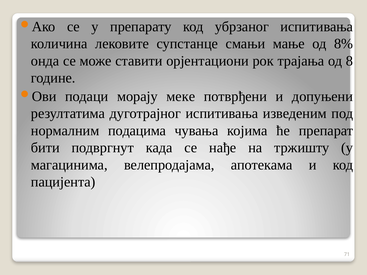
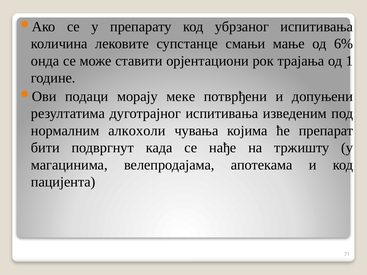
8%: 8% -> 6% (344, 44)
8: 8 -> 1 (349, 61)
подацима: подацима -> алкохоли (137, 131)
